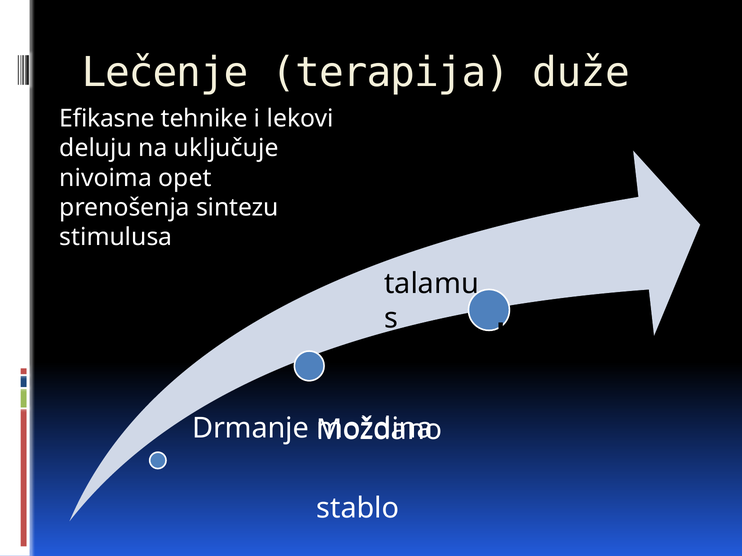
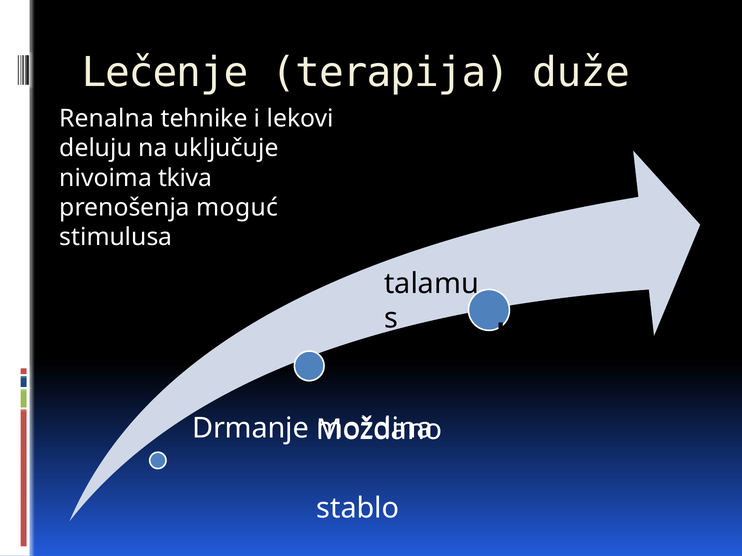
Efikasne: Efikasne -> Renalna (107, 119)
opet: opet -> tkiva (185, 178)
sintezu: sintezu -> moguć (237, 208)
